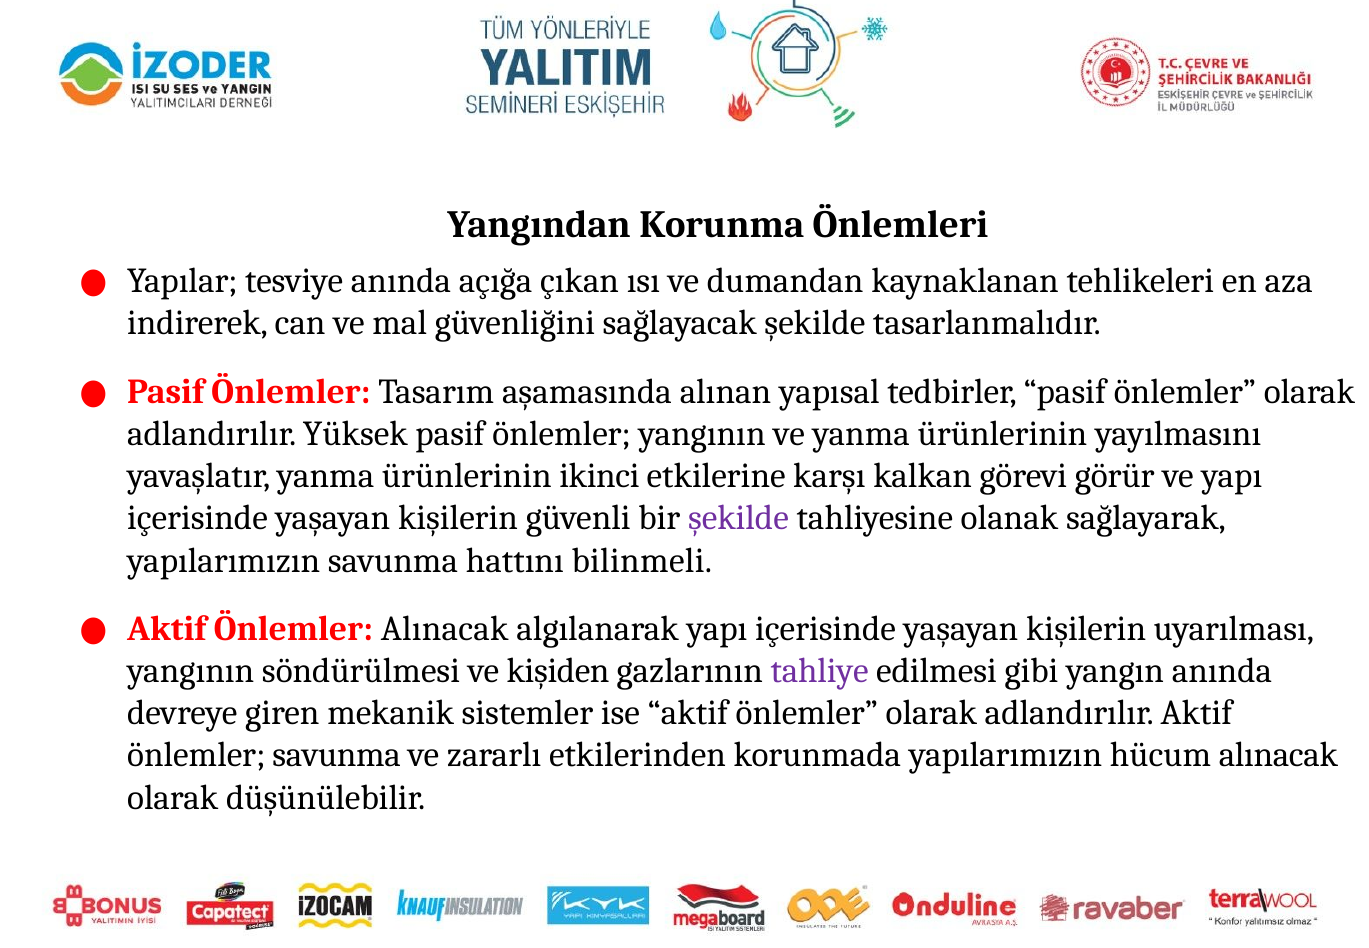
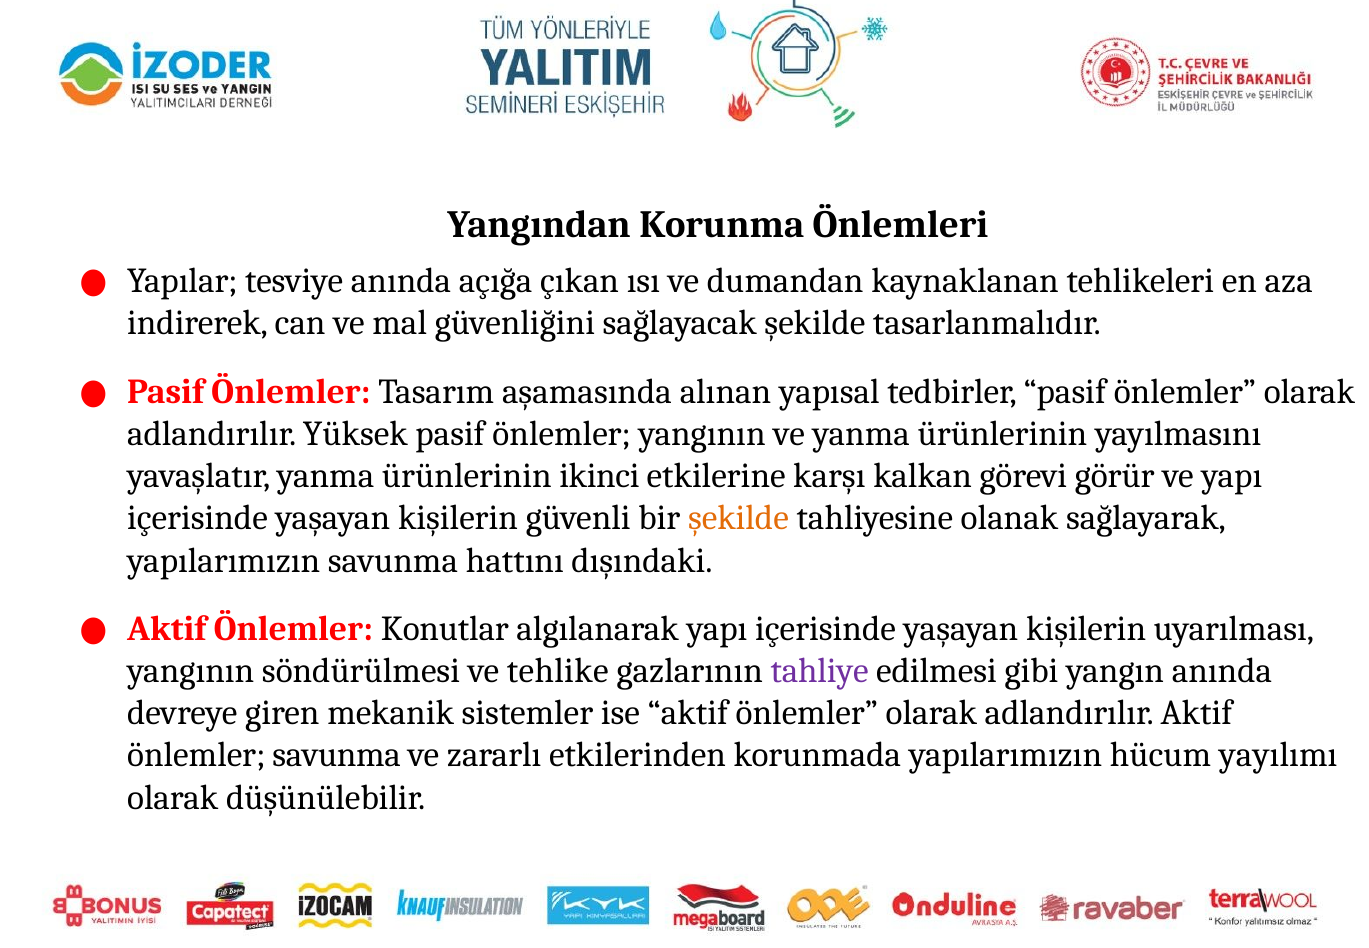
şekilde colour: purple -> orange (738, 518)
bilinmeli: bilinmeli -> dışındaki (642, 560)
Önlemler Alınacak: Alınacak -> Konutlar (445, 629)
kişiden: kişiden -> tehlike (558, 671)
hücum alınacak: alınacak -> yayılımı (1278, 755)
